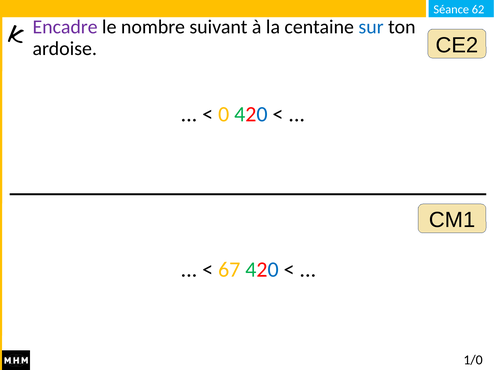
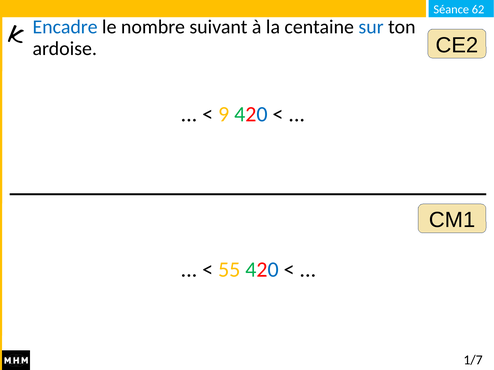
Encadre colour: purple -> blue (65, 27)
0: 0 -> 9 (224, 114)
67: 67 -> 55 (229, 270)
1/0: 1/0 -> 1/7 (473, 360)
